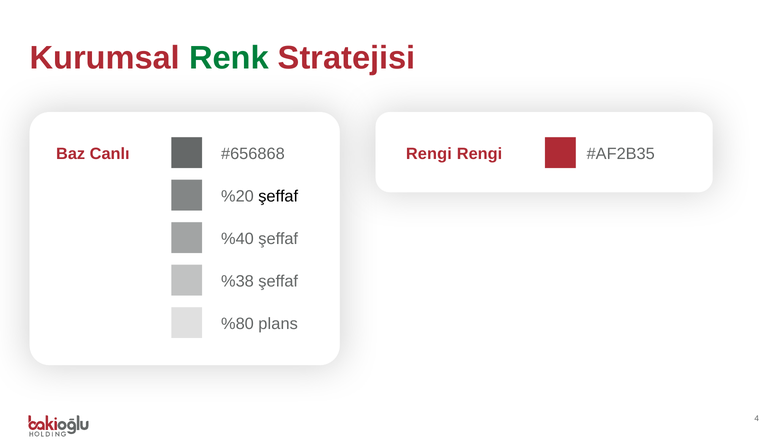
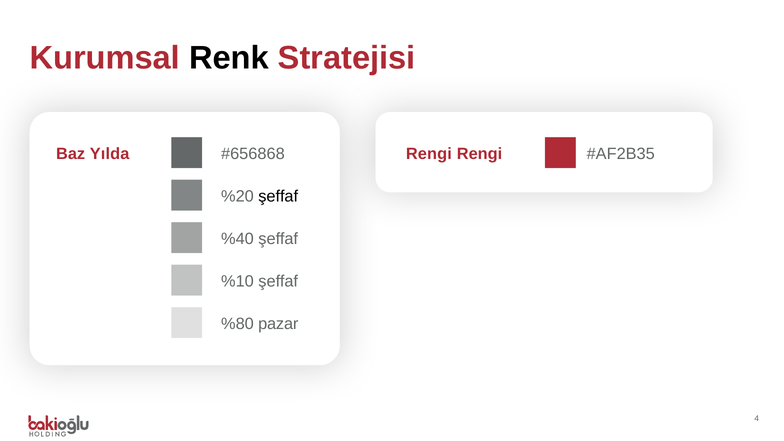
Renk colour: green -> black (229, 58)
Canlı: Canlı -> Yılda (110, 154)
%38: %38 -> %10 (237, 281)
plans: plans -> pazar (278, 324)
